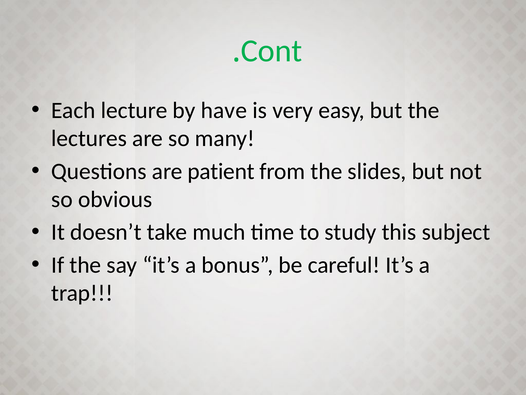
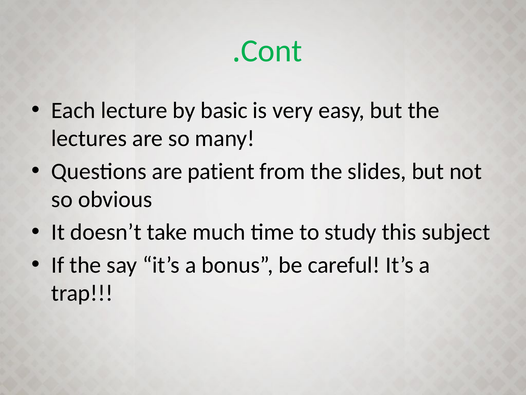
have: have -> basic (224, 110)
